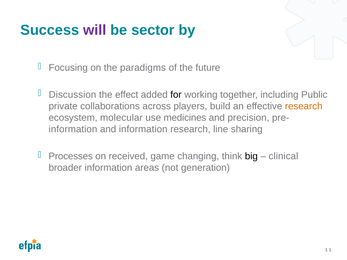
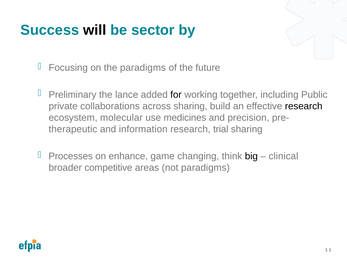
will colour: purple -> black (95, 30)
Discussion: Discussion -> Preliminary (73, 95)
effect: effect -> lance (127, 95)
across players: players -> sharing (190, 106)
research colour: orange -> black (304, 106)
information: information -> therapeutic (73, 129)
line: line -> trial (221, 129)
received: received -> enhance (128, 156)
broader information: information -> competitive (108, 168)
not generation: generation -> paradigms (205, 168)
